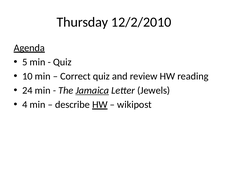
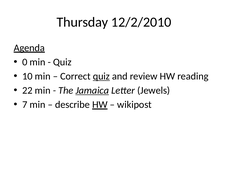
5: 5 -> 0 (25, 62)
quiz underline: none -> present (101, 76)
24: 24 -> 22 (27, 90)
4: 4 -> 7 (25, 105)
